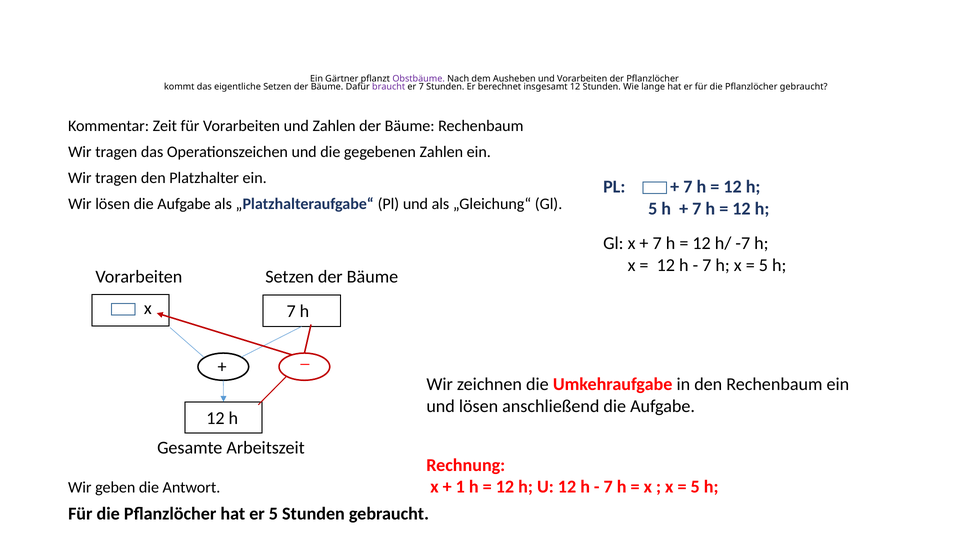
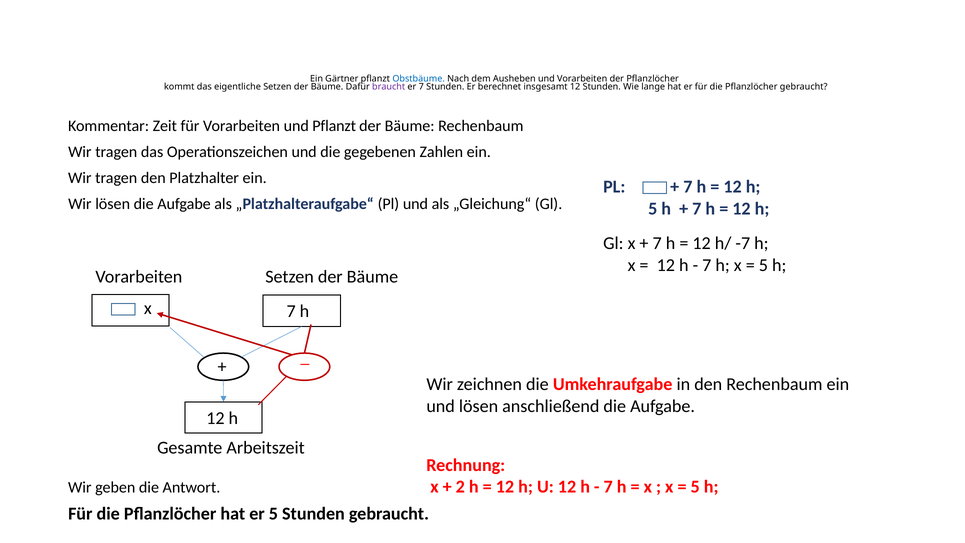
Obstbäume colour: purple -> blue (419, 79)
und Zahlen: Zahlen -> Pflanzt (334, 126)
1: 1 -> 2 (460, 487)
